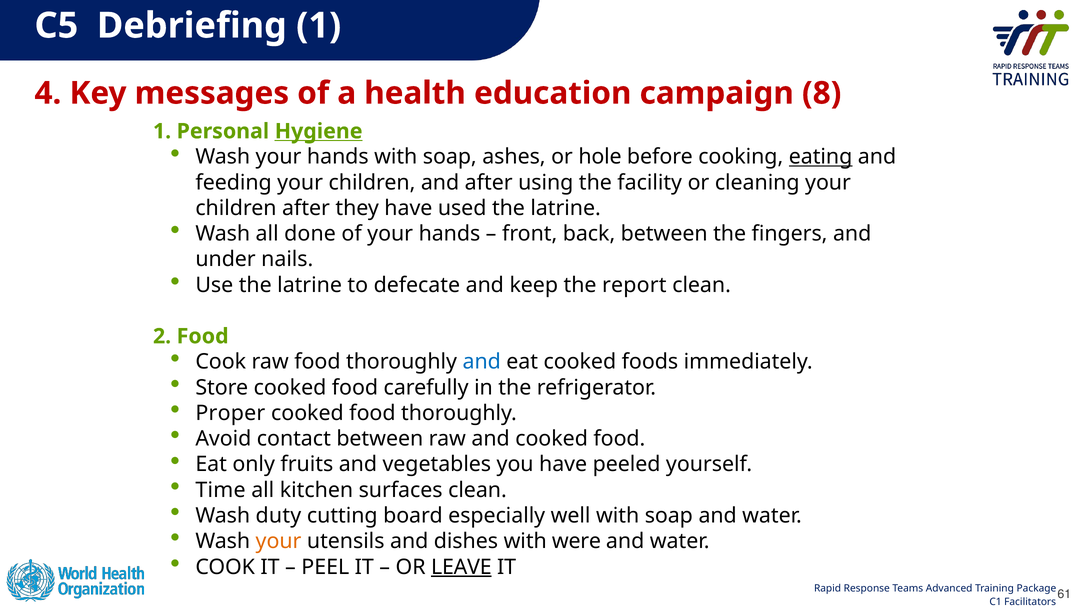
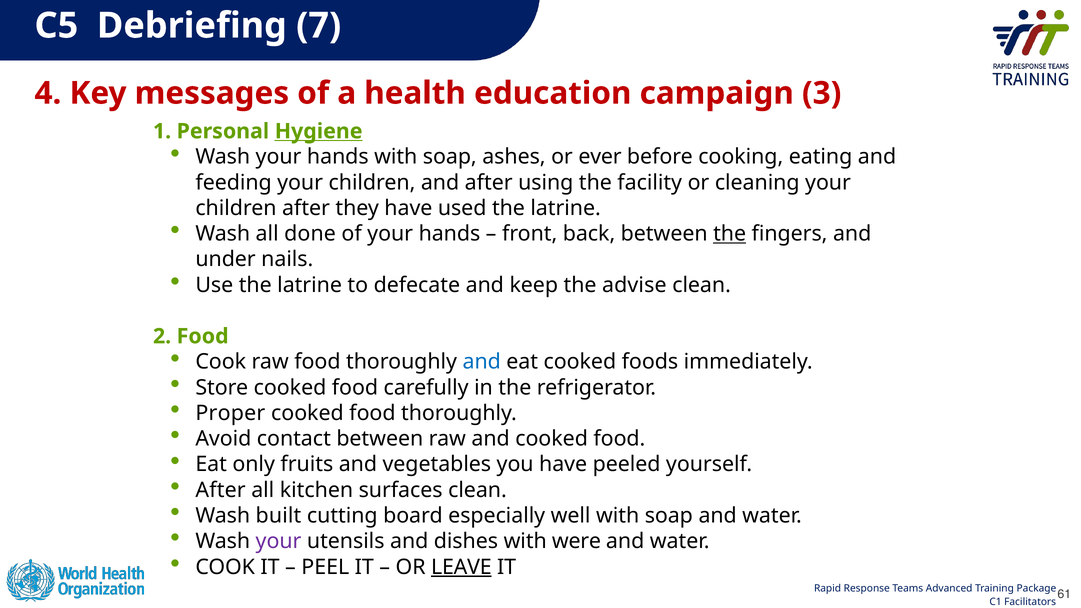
Debriefing 1: 1 -> 7 (319, 26)
8: 8 -> 3 (822, 93)
hole: hole -> ever (600, 157)
eating underline: present -> none (821, 157)
the underline: none -> present (730, 234)
report: report -> advise (634, 285)
Time: Time -> After (221, 490)
duty: duty -> built (278, 516)
your colour: orange -> purple (279, 541)
